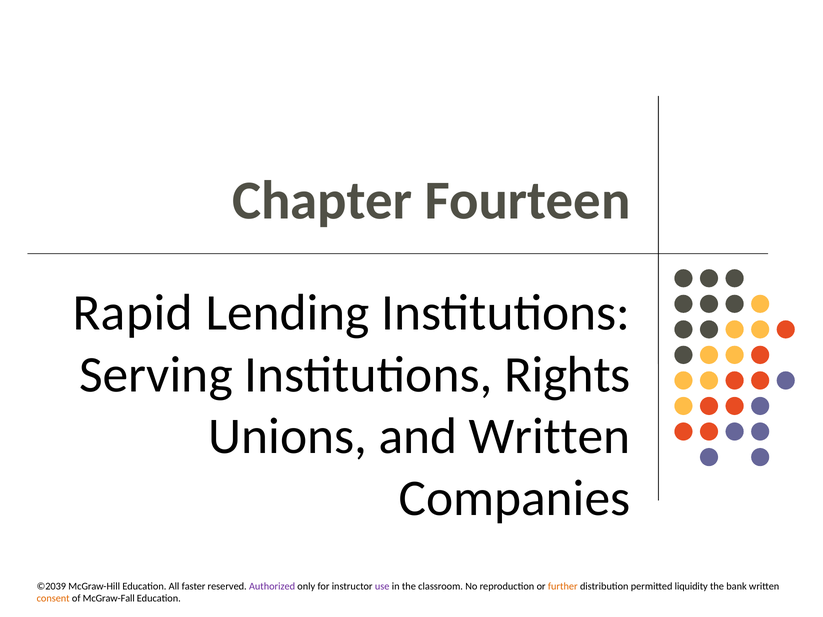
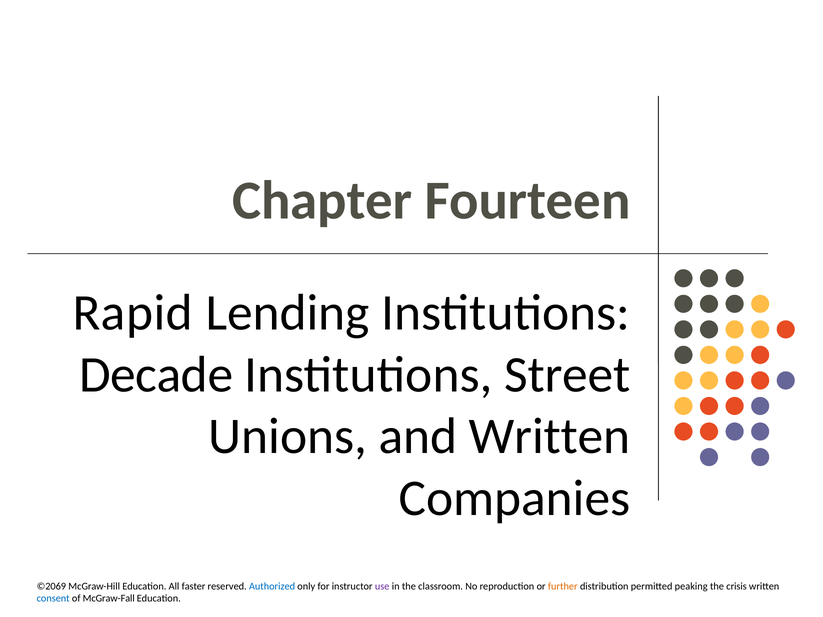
Serving: Serving -> Decade (156, 375)
Rights: Rights -> Street (567, 375)
©2039: ©2039 -> ©2069 (51, 586)
Authorized colour: purple -> blue (272, 586)
liquidity: liquidity -> peaking (691, 586)
bank: bank -> crisis (737, 586)
consent colour: orange -> blue (53, 599)
